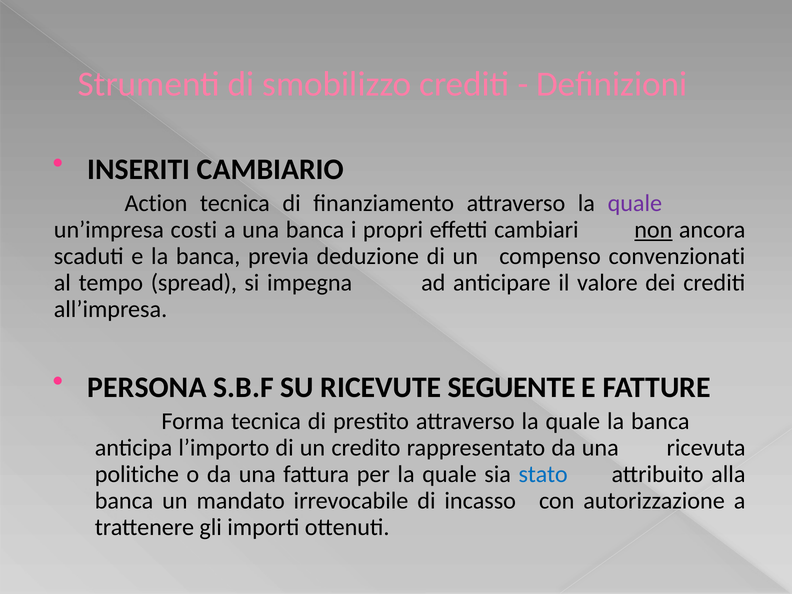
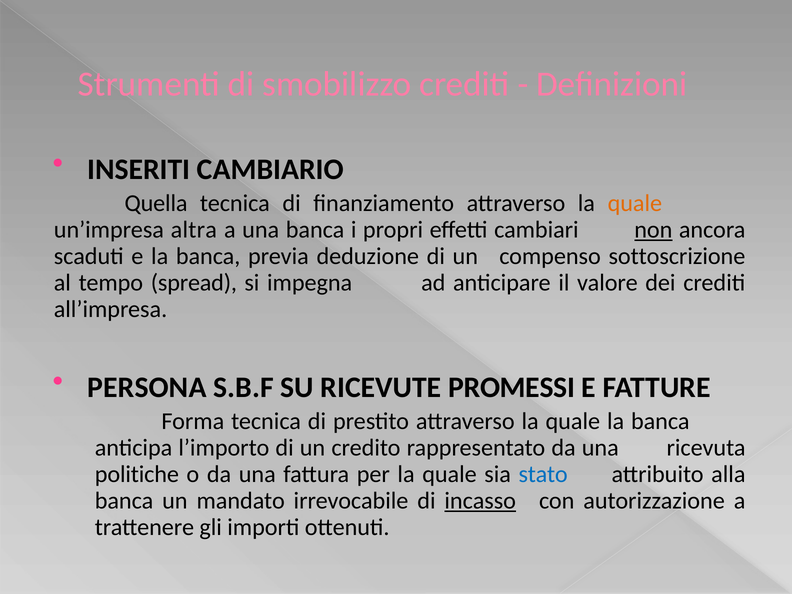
Action: Action -> Quella (156, 203)
quale colour: purple -> orange (635, 203)
costi: costi -> altra (194, 230)
convenzionati: convenzionati -> sottoscrizione (677, 256)
SEGUENTE: SEGUENTE -> PROMESSI (512, 387)
incasso underline: none -> present (480, 501)
